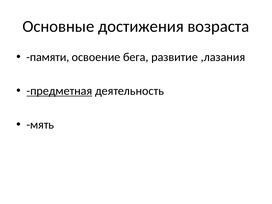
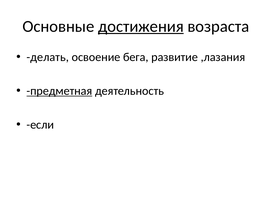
достижения underline: none -> present (141, 26)
памяти: памяти -> делать (48, 57)
мять: мять -> если (40, 125)
